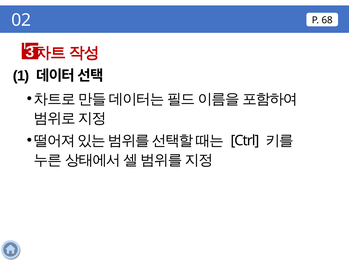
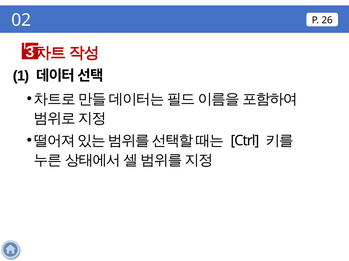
68: 68 -> 26 (327, 20)
